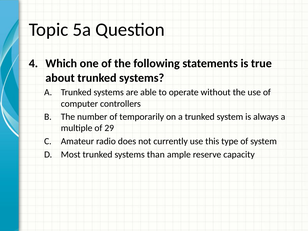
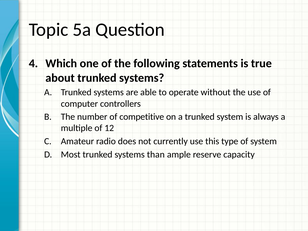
temporarily: temporarily -> competitive (142, 117)
29: 29 -> 12 (109, 128)
